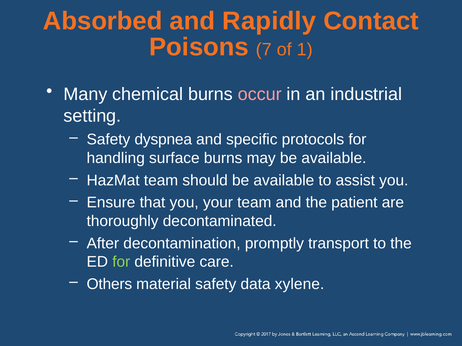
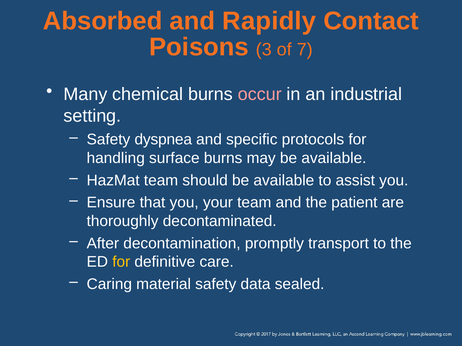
7: 7 -> 3 (264, 50)
1: 1 -> 7 (305, 50)
for colour: light green -> yellow (121, 262)
Others: Others -> Caring (109, 285)
xylene: xylene -> sealed (300, 285)
